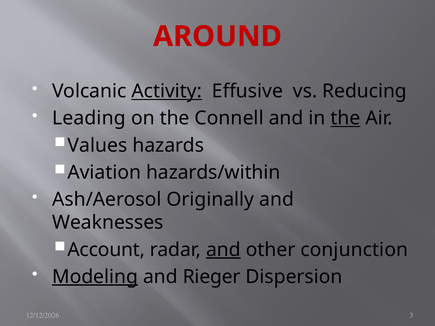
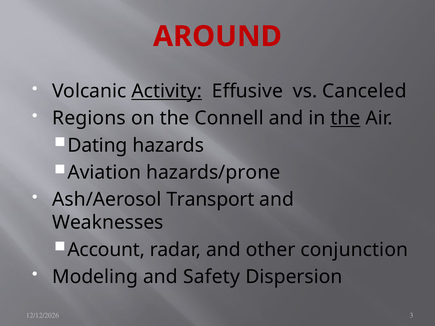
Reducing: Reducing -> Canceled (364, 91)
Leading: Leading -> Regions (89, 118)
Values: Values -> Dating (97, 145)
hazards/within: hazards/within -> hazards/prone (213, 172)
Originally: Originally -> Transport (210, 200)
and underline: present -> none (223, 250)
Modeling underline: present -> none (95, 277)
Rieger: Rieger -> Safety (211, 277)
